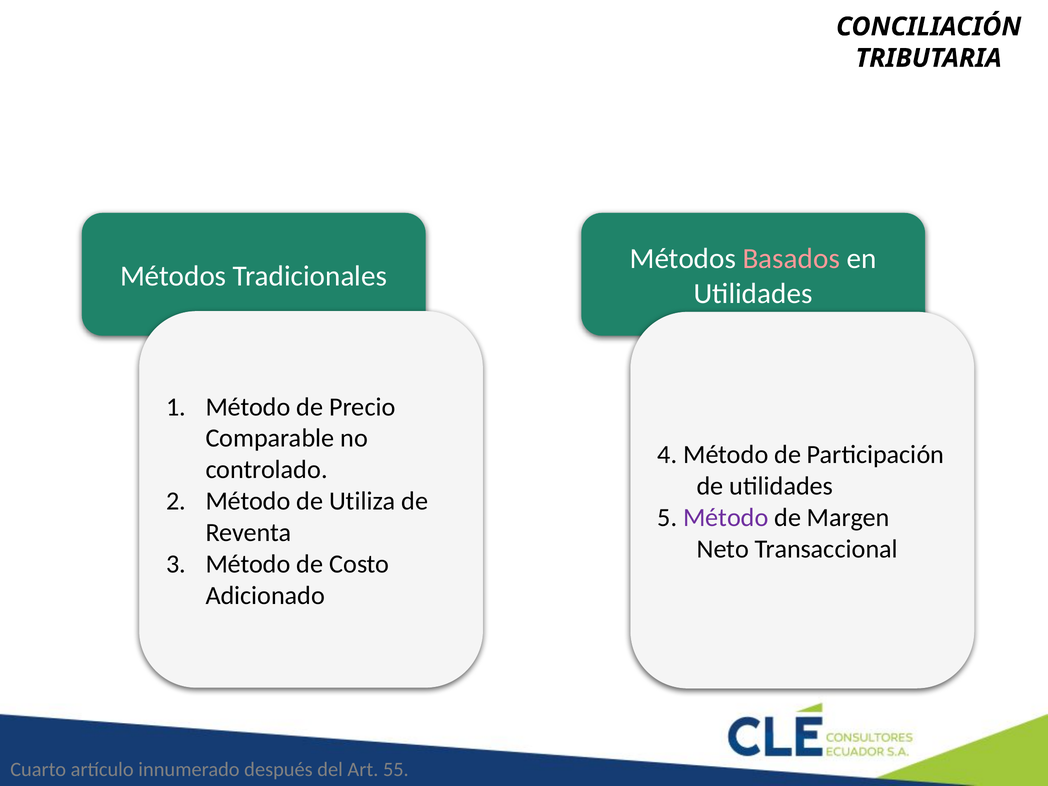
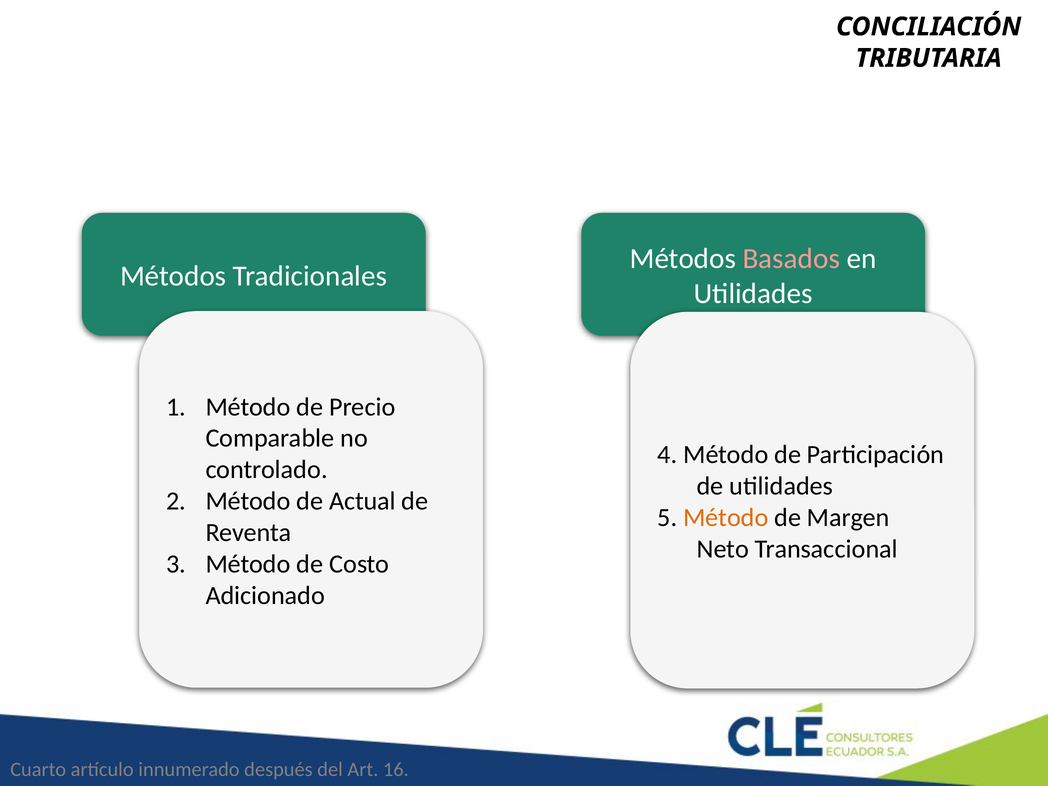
Utiliza: Utiliza -> Actual (362, 501)
Método colour: purple -> orange (726, 518)
55: 55 -> 16 (396, 770)
